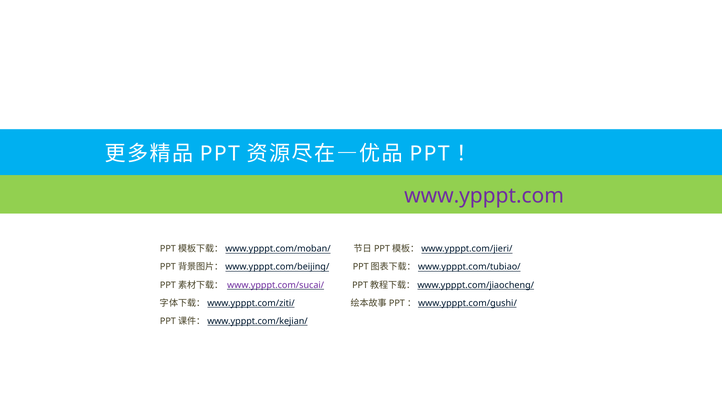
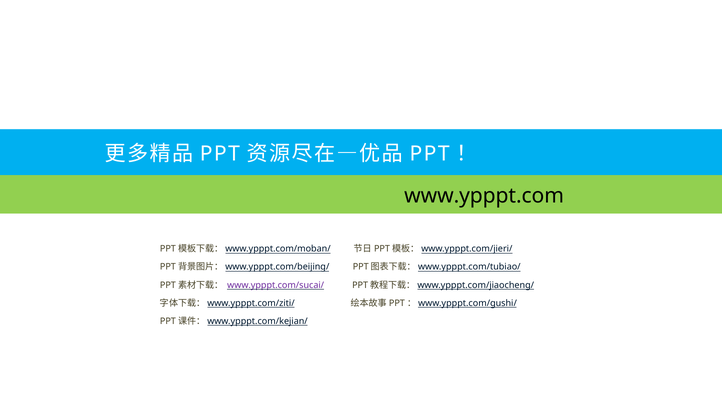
www.ypppt.com colour: purple -> black (484, 196)
